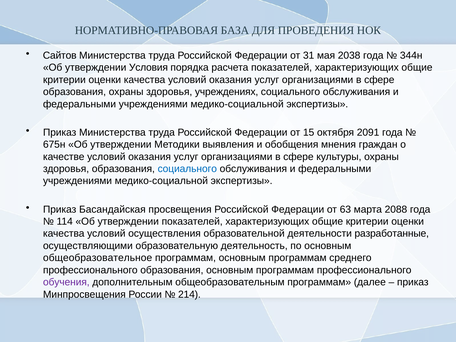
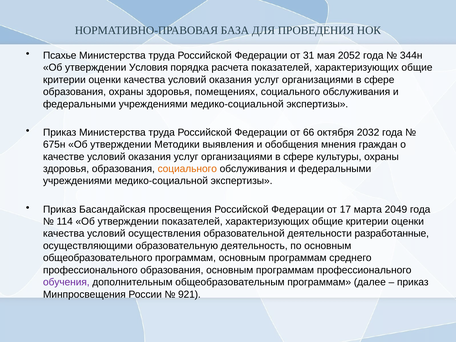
Сайтов: Сайтов -> Псахье (60, 55)
2038: 2038 -> 2052 (349, 55)
учреждениях: учреждениях -> помещениях (227, 92)
15: 15 -> 66 (309, 132)
2091: 2091 -> 2032 (368, 132)
социального colour: blue -> orange (187, 169)
63: 63 -> 17 (345, 209)
2088: 2088 -> 2049 (396, 209)
общеобразовательное: общеобразовательное -> общеобразовательного (98, 258)
214: 214 -> 921 (189, 294)
